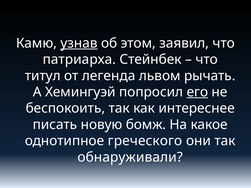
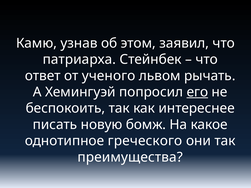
узнав underline: present -> none (79, 43)
титул: титул -> ответ (43, 76)
легенда: легенда -> ученого (109, 76)
обнаруживали: обнаруживали -> преимущества (130, 157)
